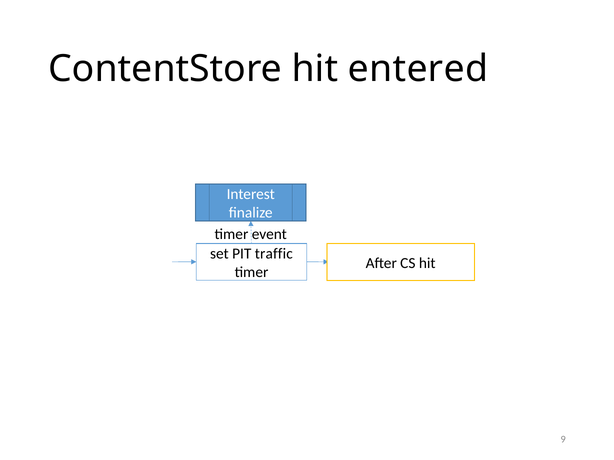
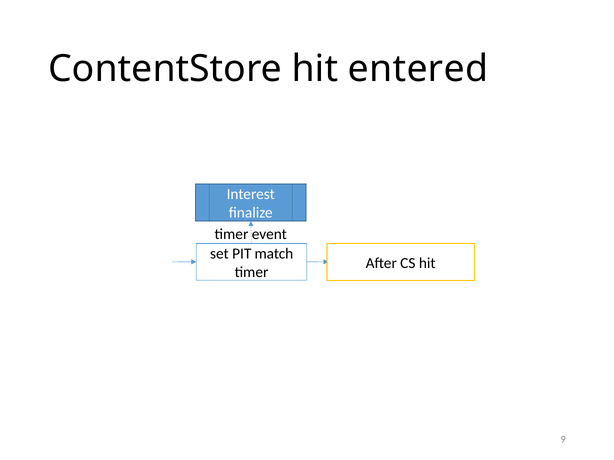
traffic: traffic -> match (274, 254)
